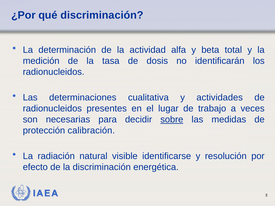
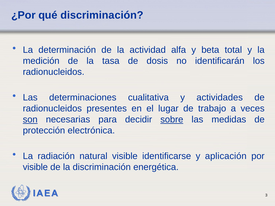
son underline: none -> present (30, 120)
calibración: calibración -> electrónica (91, 131)
resolución: resolución -> aplicación (226, 156)
efecto: efecto -> visible (35, 167)
